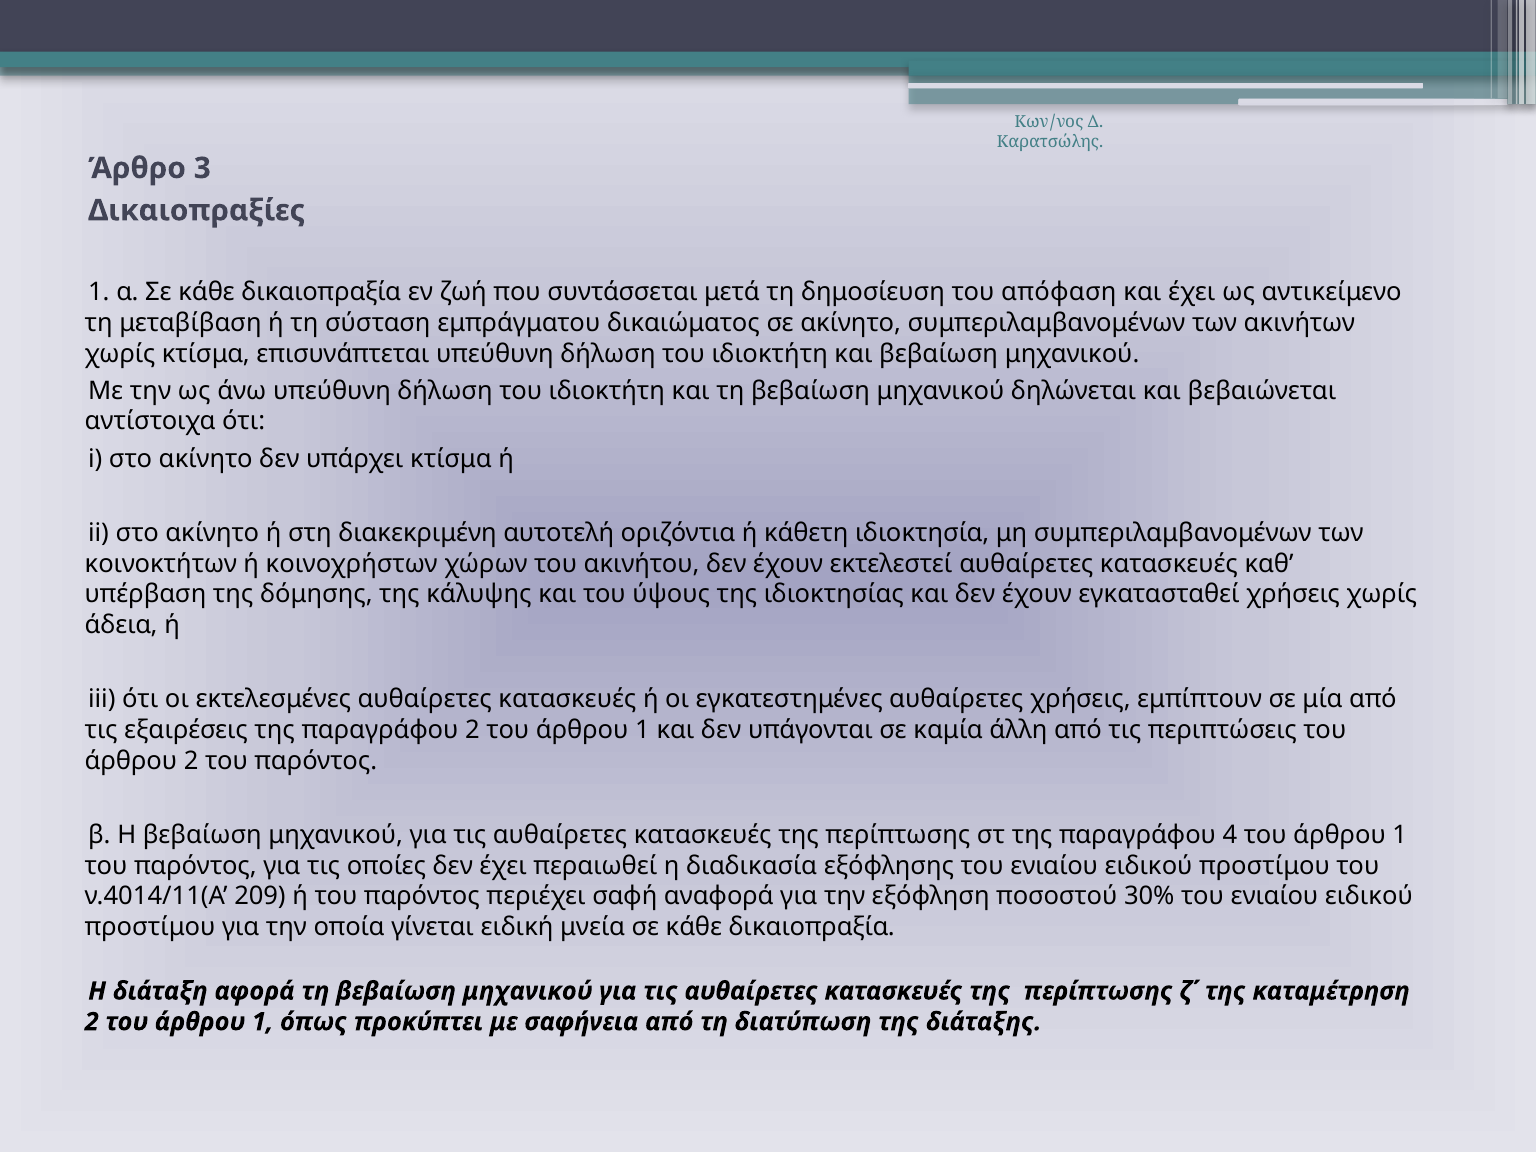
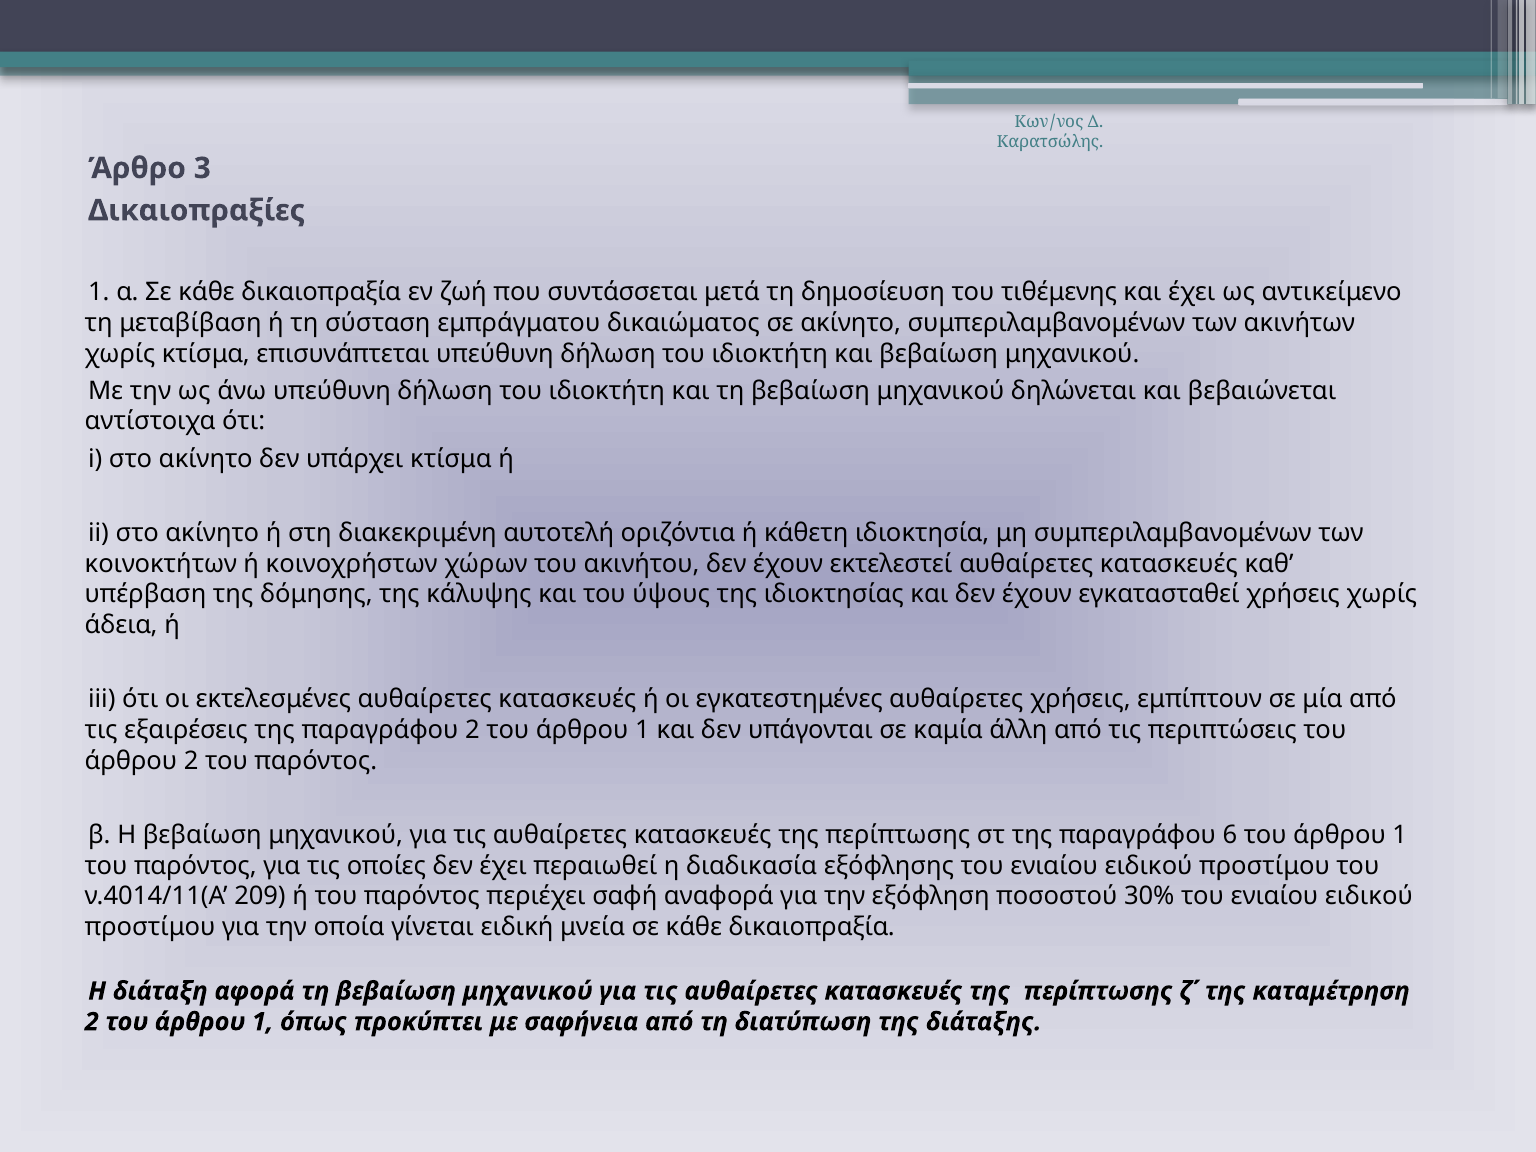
απόφαση: απόφαση -> τιθέμενης (1059, 292)
4: 4 -> 6 (1230, 835)
